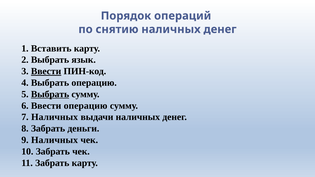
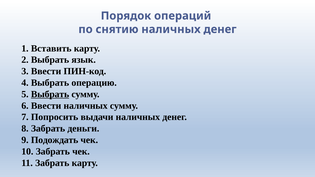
Ввести underline: present -> none (46, 71)
Ввести операцию: операцию -> наличных (86, 106)
7 Наличных: Наличных -> Попросить (55, 117)
9 Наличных: Наличных -> Подождать (55, 140)
